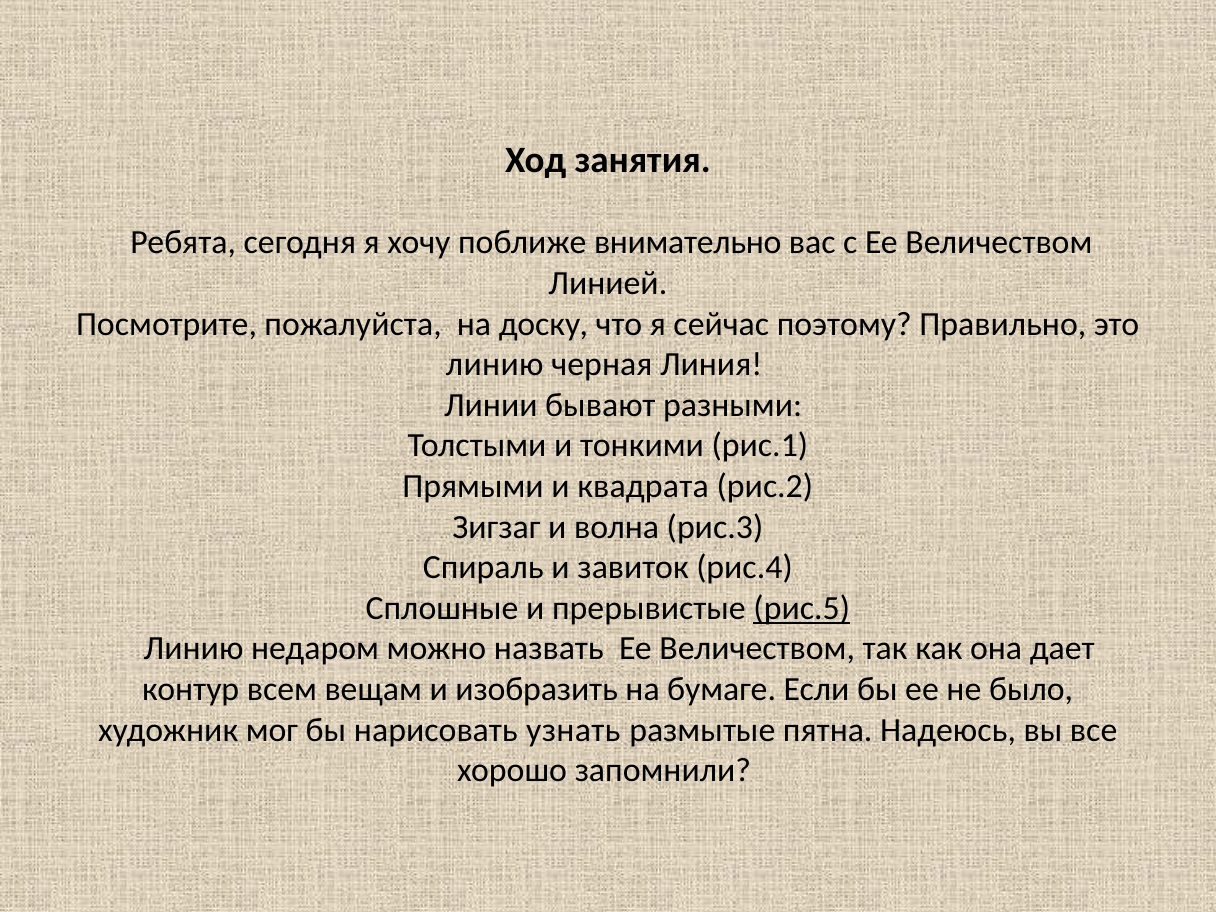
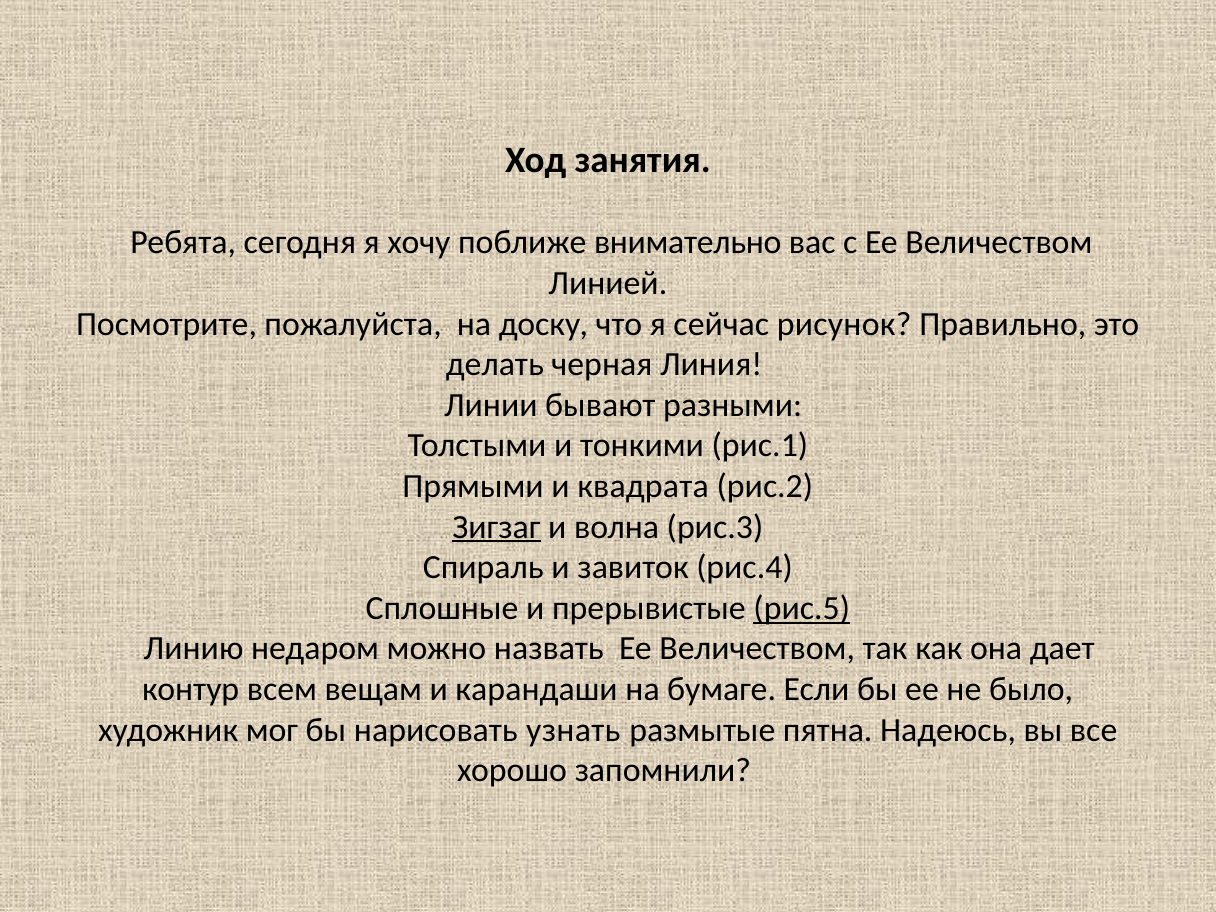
поэтому: поэтому -> рисунок (844, 324)
линию: линию -> делать (495, 365)
Зигзаг underline: none -> present (496, 527)
изобразить: изобразить -> карандаши (537, 689)
